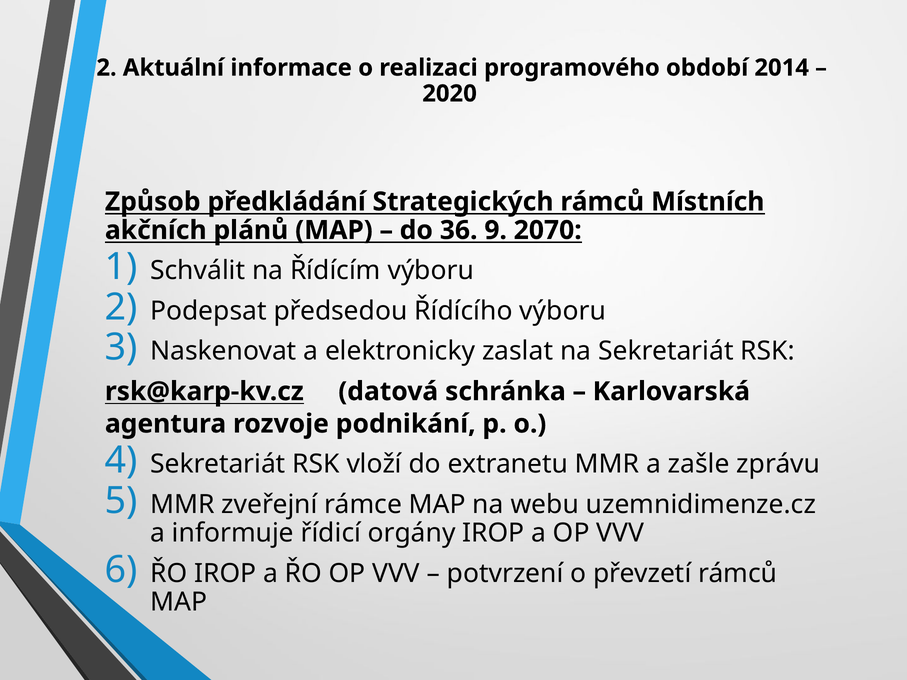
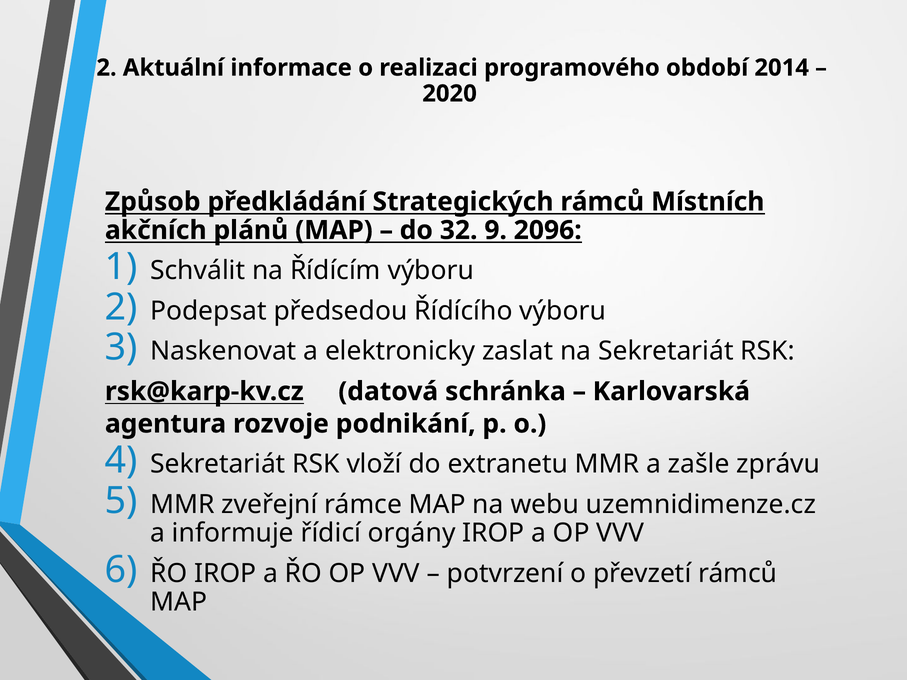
36: 36 -> 32 (459, 230)
2070: 2070 -> 2096 (548, 230)
